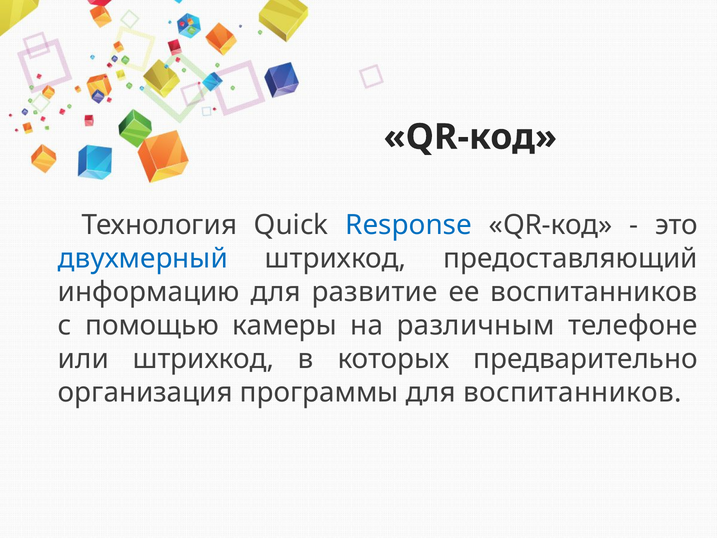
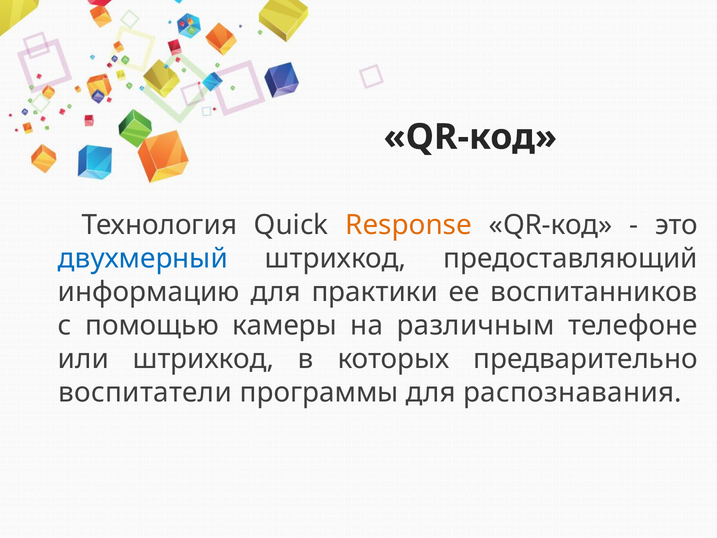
Response colour: blue -> orange (408, 225)
развитие: развитие -> практики (375, 292)
организация: организация -> воспитатели (145, 392)
для воспитанников: воспитанников -> распознавания (573, 392)
